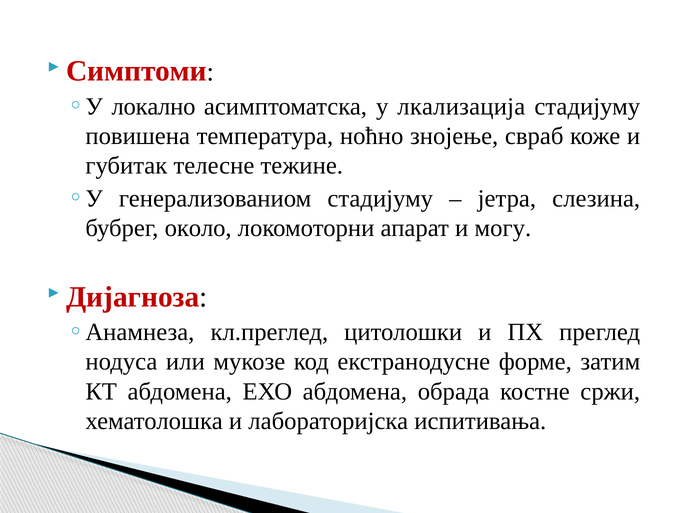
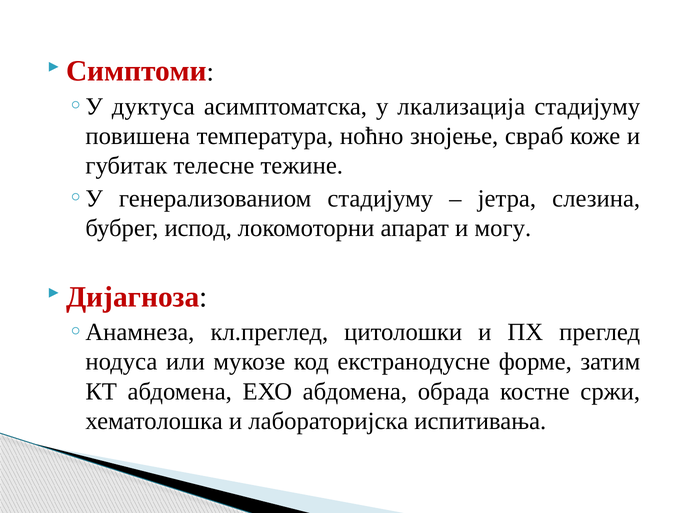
локално: локално -> дуктуса (153, 106)
около: около -> испод (198, 228)
